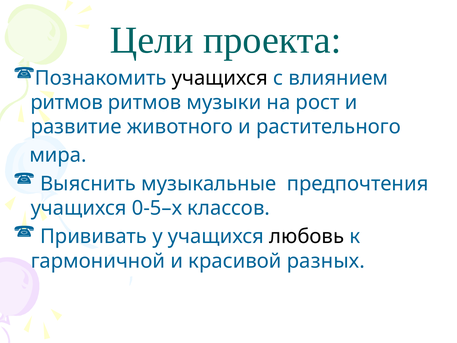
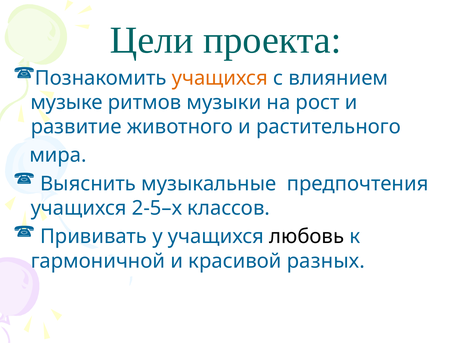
учащихся colour: black -> orange (220, 78)
ритмов: ритмов -> музыке (67, 102)
0-5–х: 0-5–х -> 2-5–х (157, 208)
